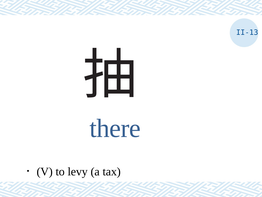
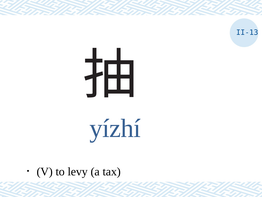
there: there -> yízhí (115, 128)
